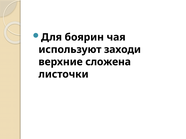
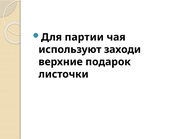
боярин: боярин -> партии (84, 37)
сложена: сложена -> подарок (108, 62)
